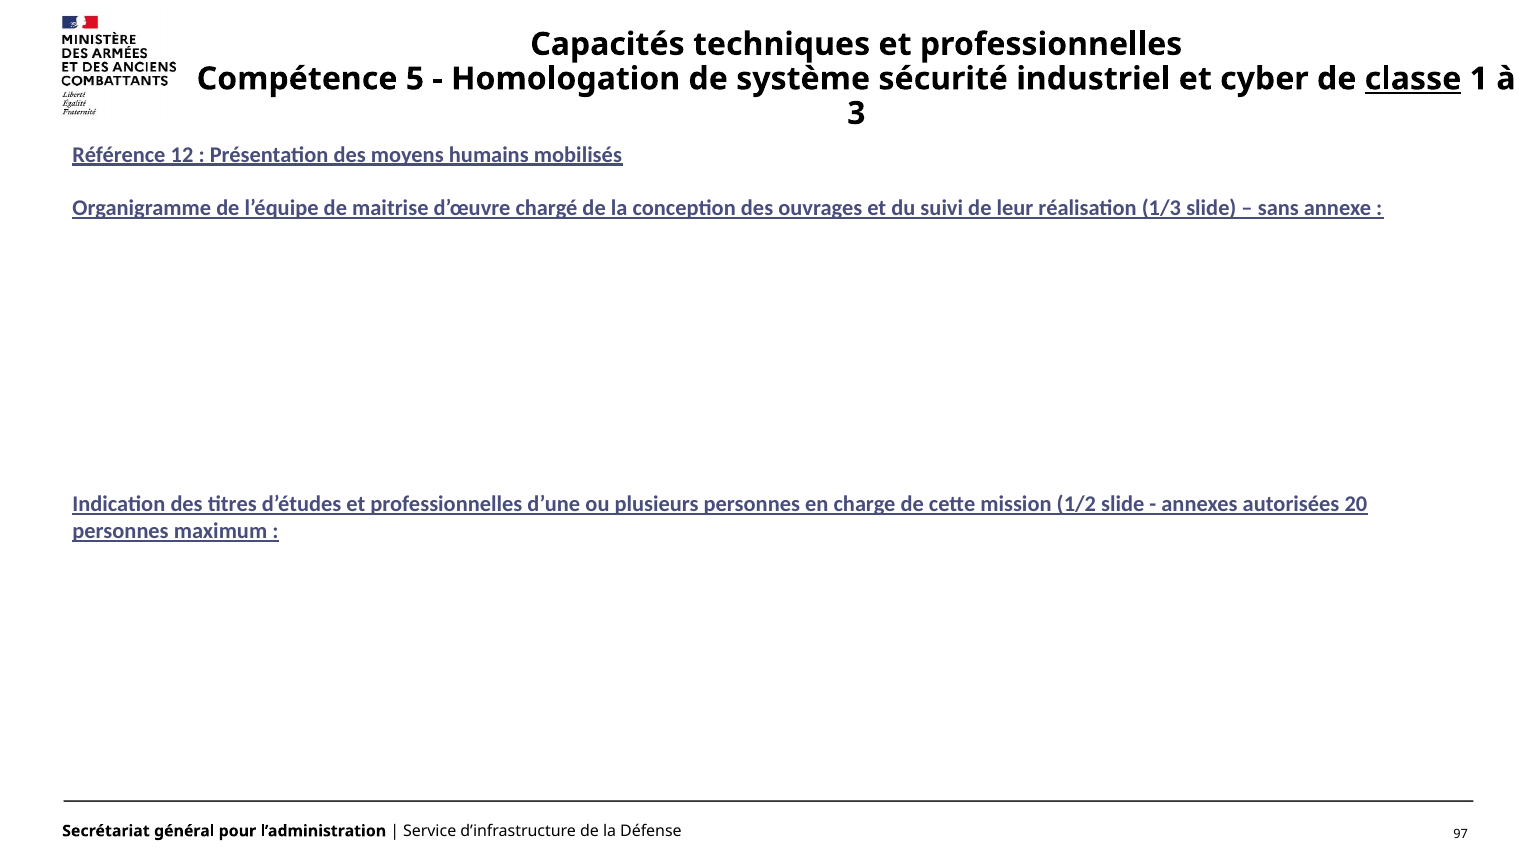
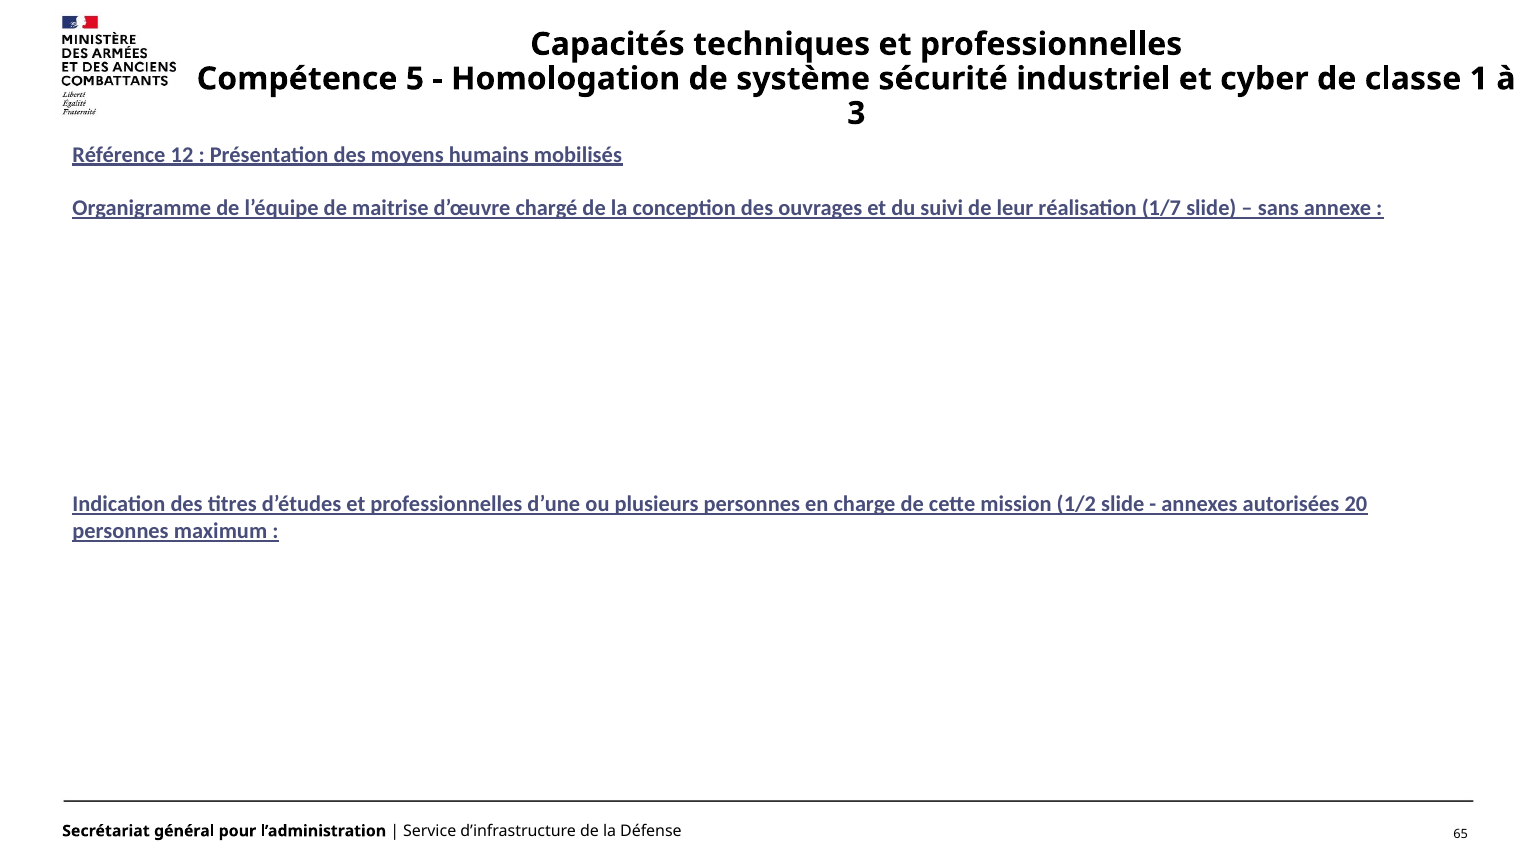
classe underline: present -> none (1413, 79)
1/3: 1/3 -> 1/7 (1161, 208)
97: 97 -> 65 (1461, 834)
